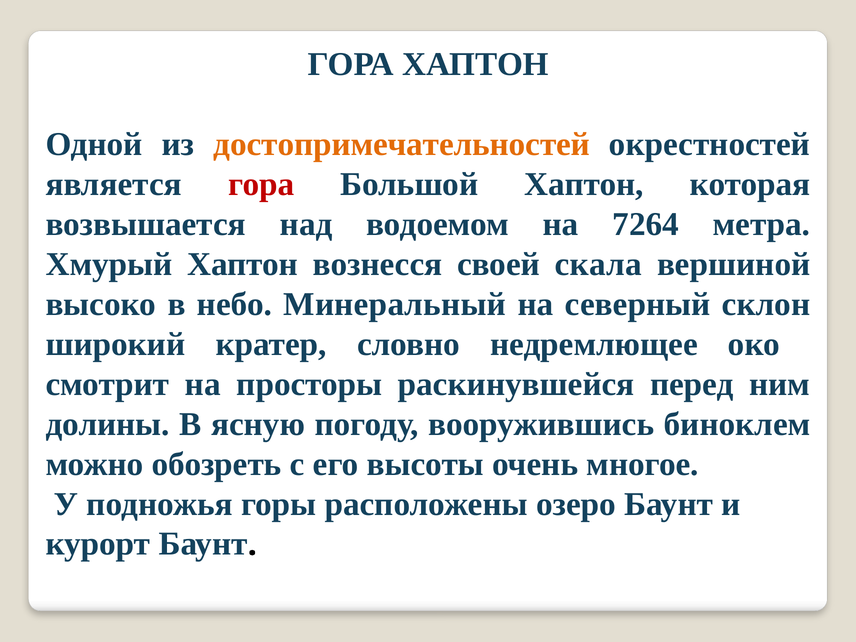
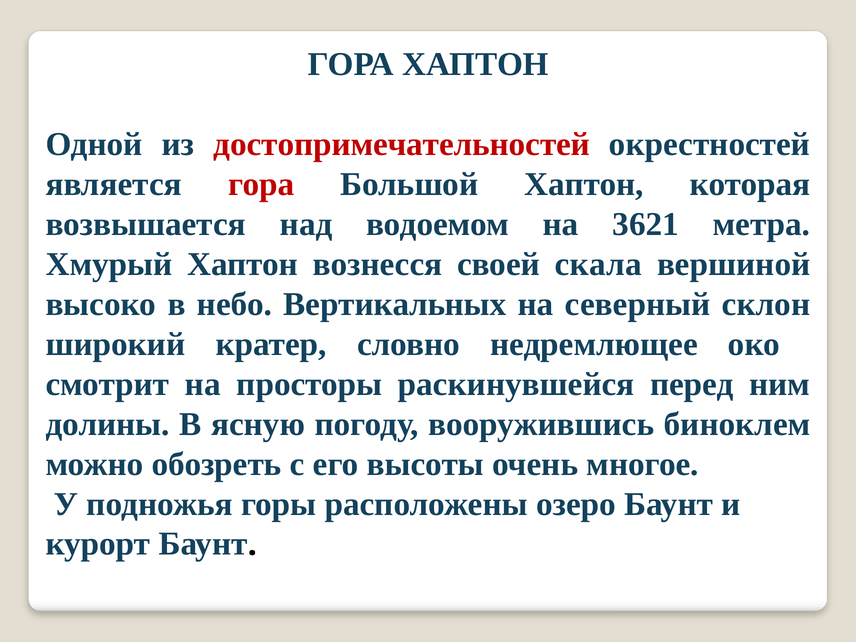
достопримечательностей colour: orange -> red (402, 144)
7264: 7264 -> 3621 (646, 224)
Минеральный: Минеральный -> Вертикальных (395, 304)
